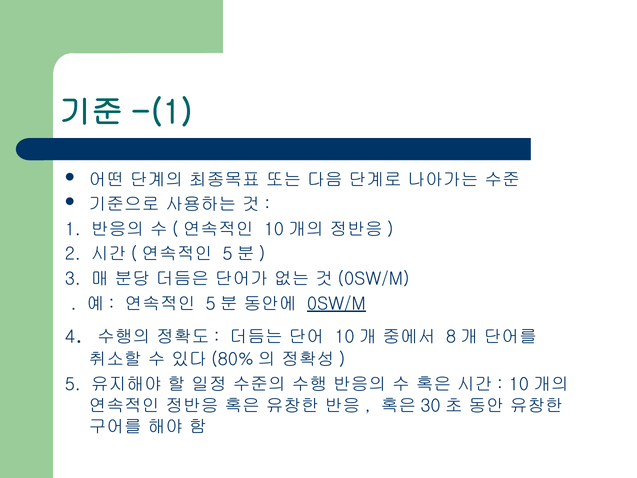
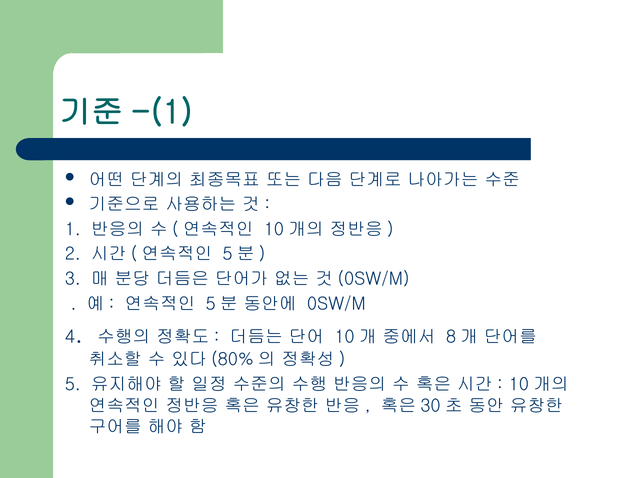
0SW/M underline: present -> none (336, 304)
